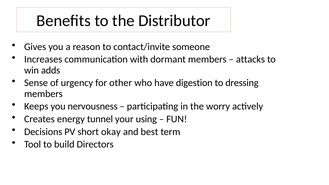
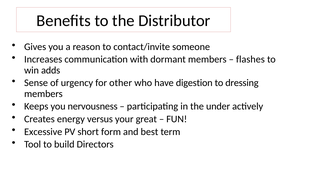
attacks: attacks -> flashes (250, 59)
worry: worry -> under (218, 106)
tunnel: tunnel -> versus (100, 119)
using: using -> great (146, 119)
Decisions: Decisions -> Excessive (43, 132)
okay: okay -> form (111, 132)
